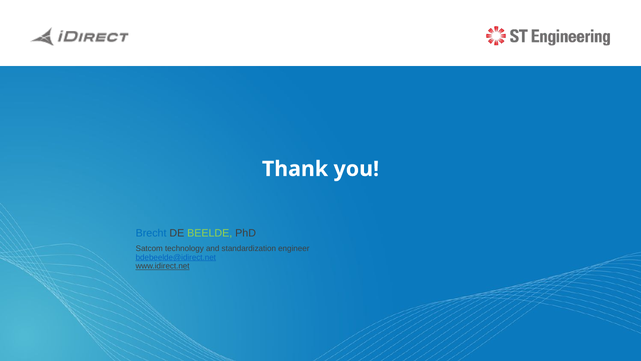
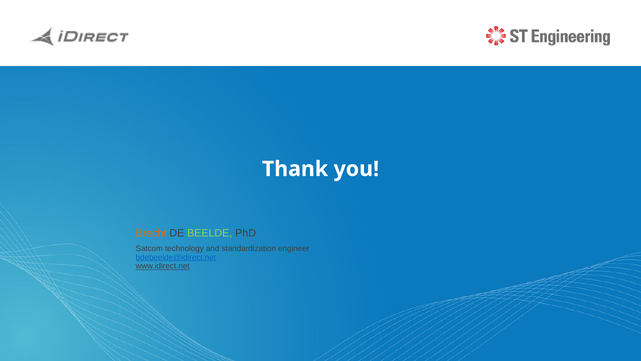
Brecht colour: blue -> orange (151, 233)
